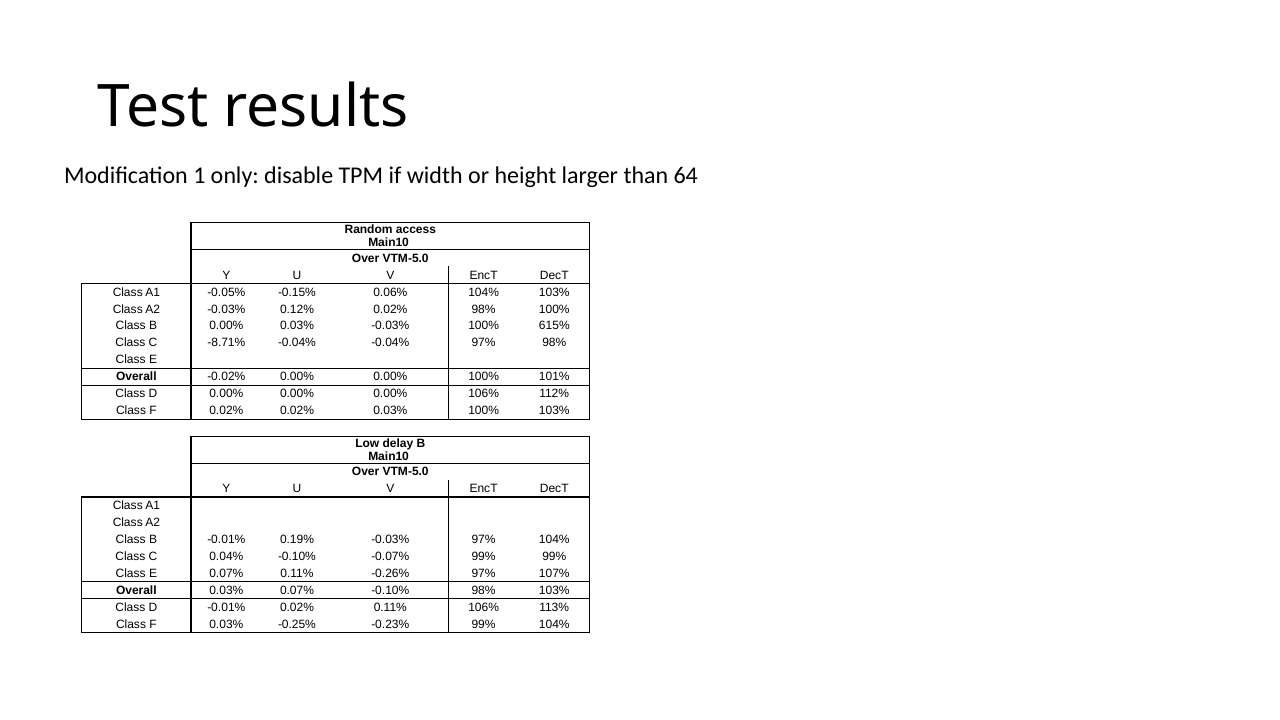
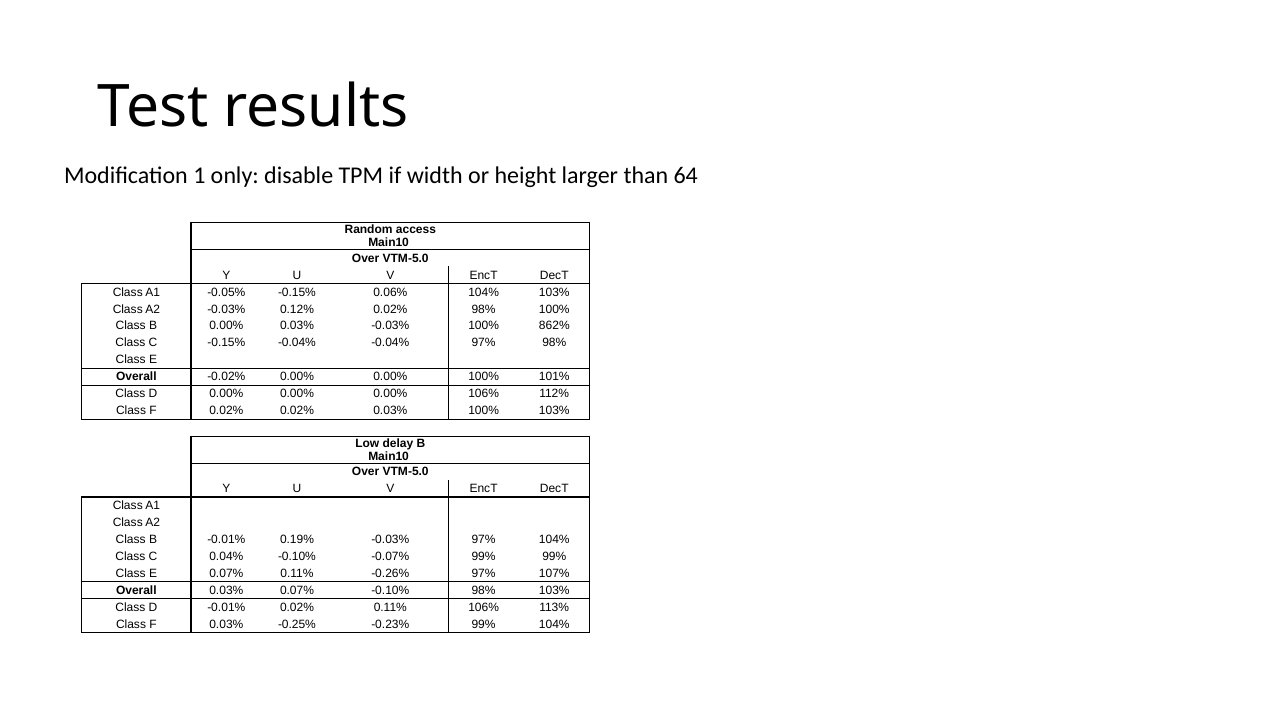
615%: 615% -> 862% (554, 326)
C -8.71%: -8.71% -> -0.15% (226, 343)
